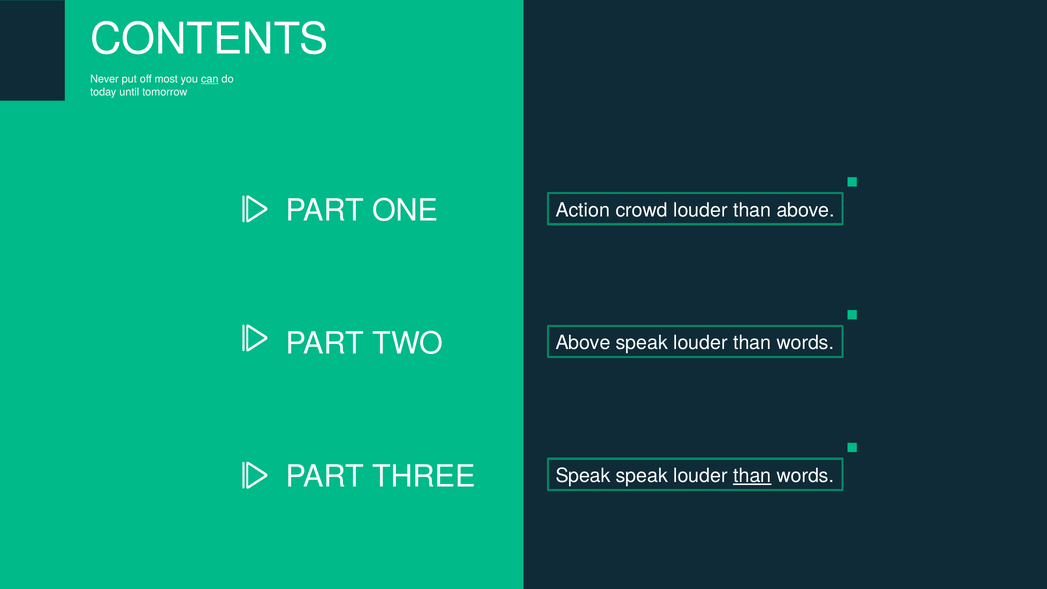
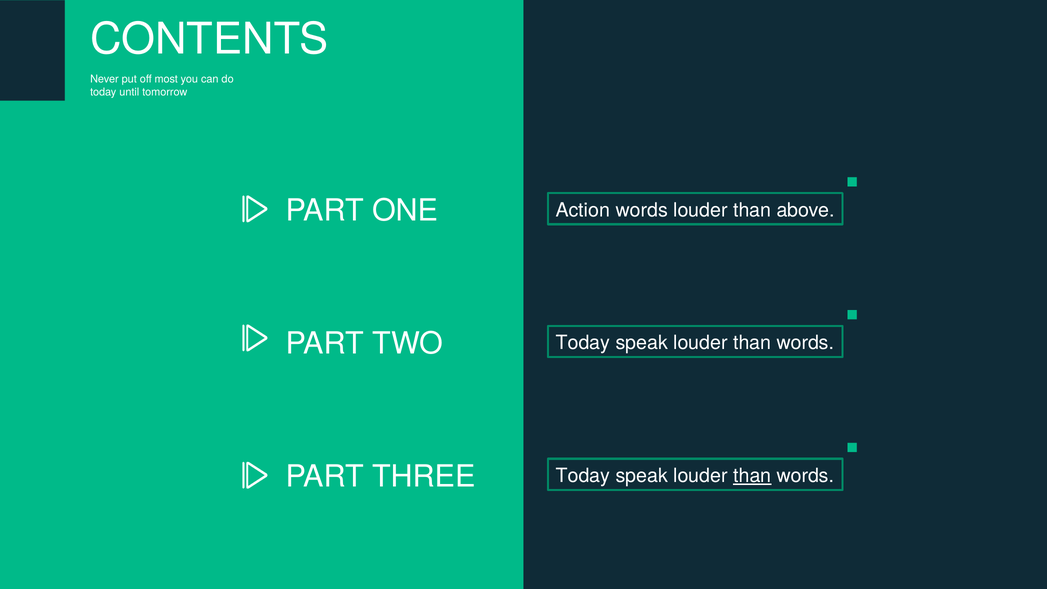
can underline: present -> none (210, 79)
Action crowd: crowd -> words (642, 210)
TWO Above: Above -> Today (583, 343)
THREE Speak: Speak -> Today (583, 476)
